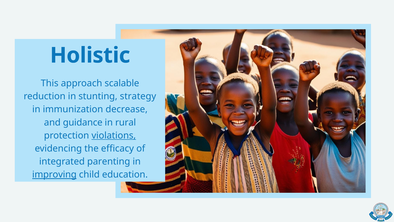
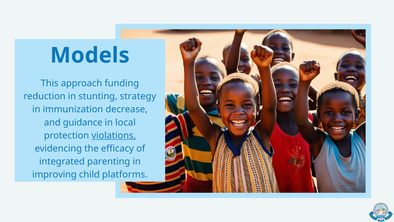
Holistic: Holistic -> Models (90, 55)
scalable: scalable -> funding (122, 83)
rural: rural -> local (126, 122)
improving underline: present -> none (54, 174)
education: education -> platforms (125, 174)
